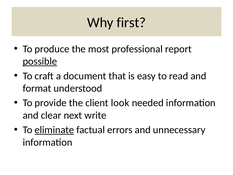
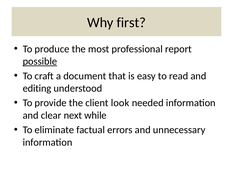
format: format -> editing (37, 88)
write: write -> while (95, 115)
eliminate underline: present -> none (54, 130)
